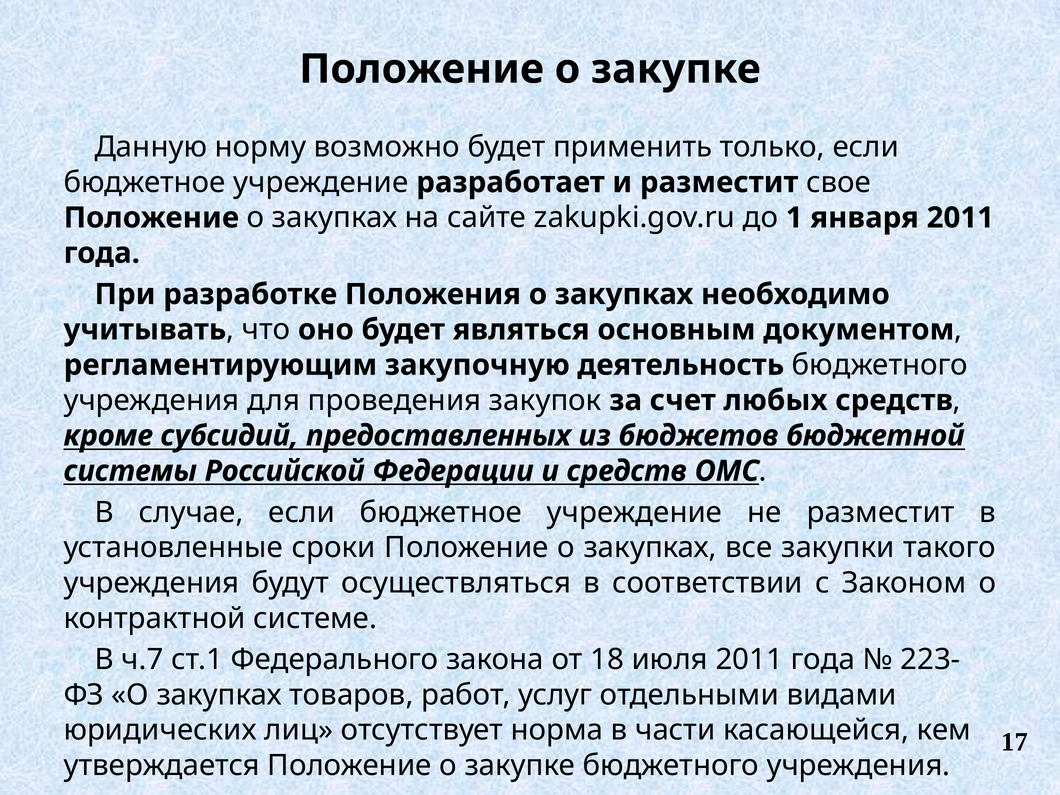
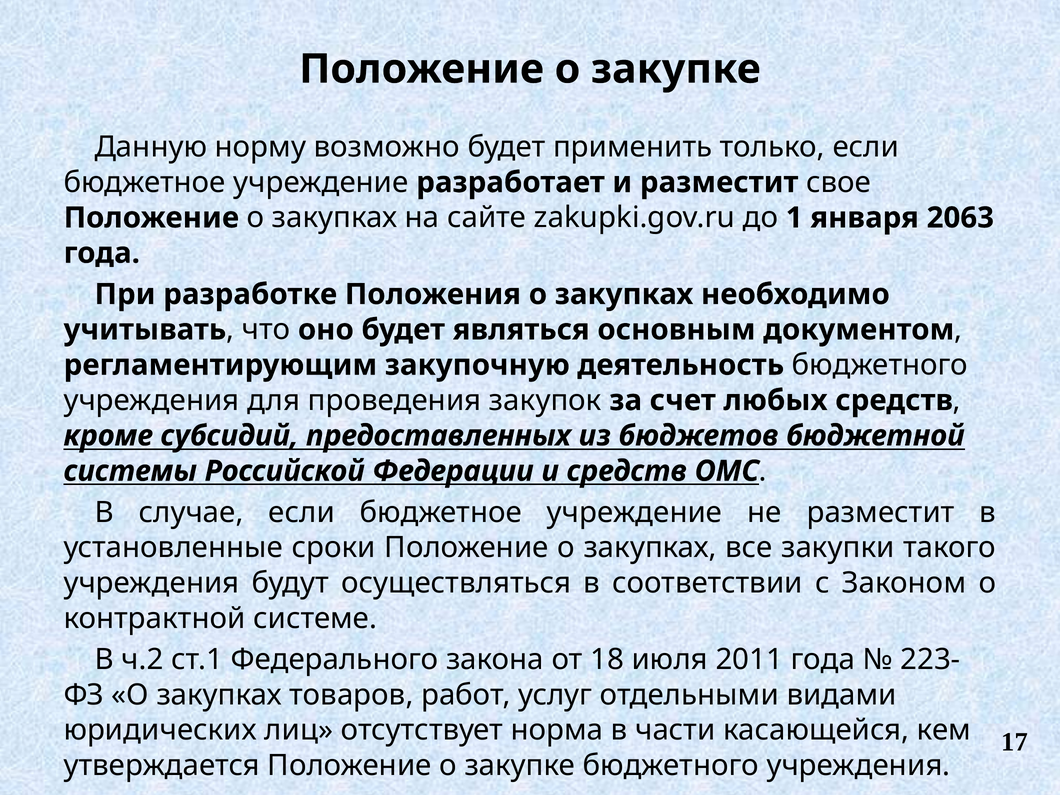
января 2011: 2011 -> 2063 (960, 218)
ч.7: ч.7 -> ч.2 (142, 660)
